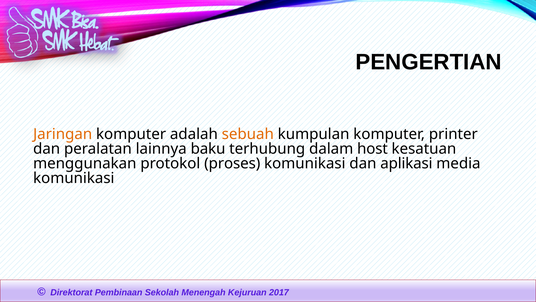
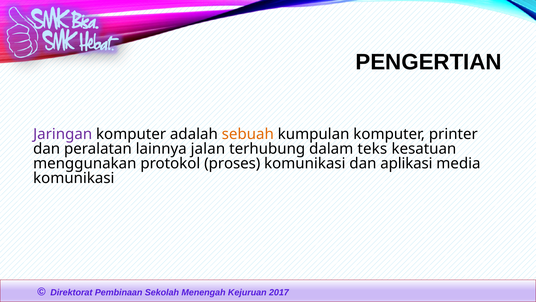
Jaringan colour: orange -> purple (63, 134)
baku: baku -> jalan (208, 148)
host: host -> teks (372, 148)
